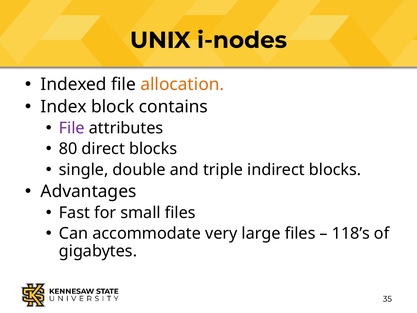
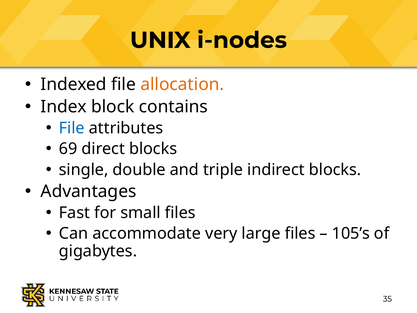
File colour: purple -> blue (72, 128)
80: 80 -> 69 (68, 149)
118’s: 118’s -> 105’s (351, 233)
